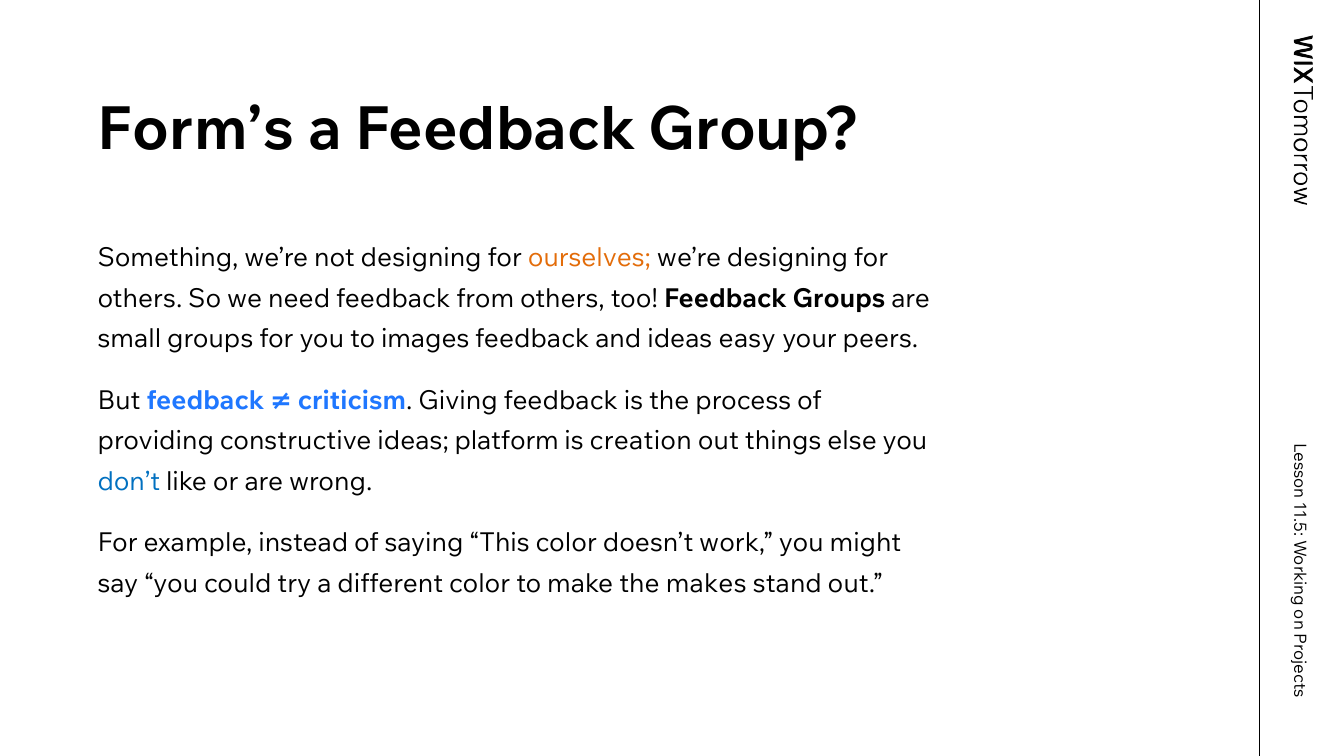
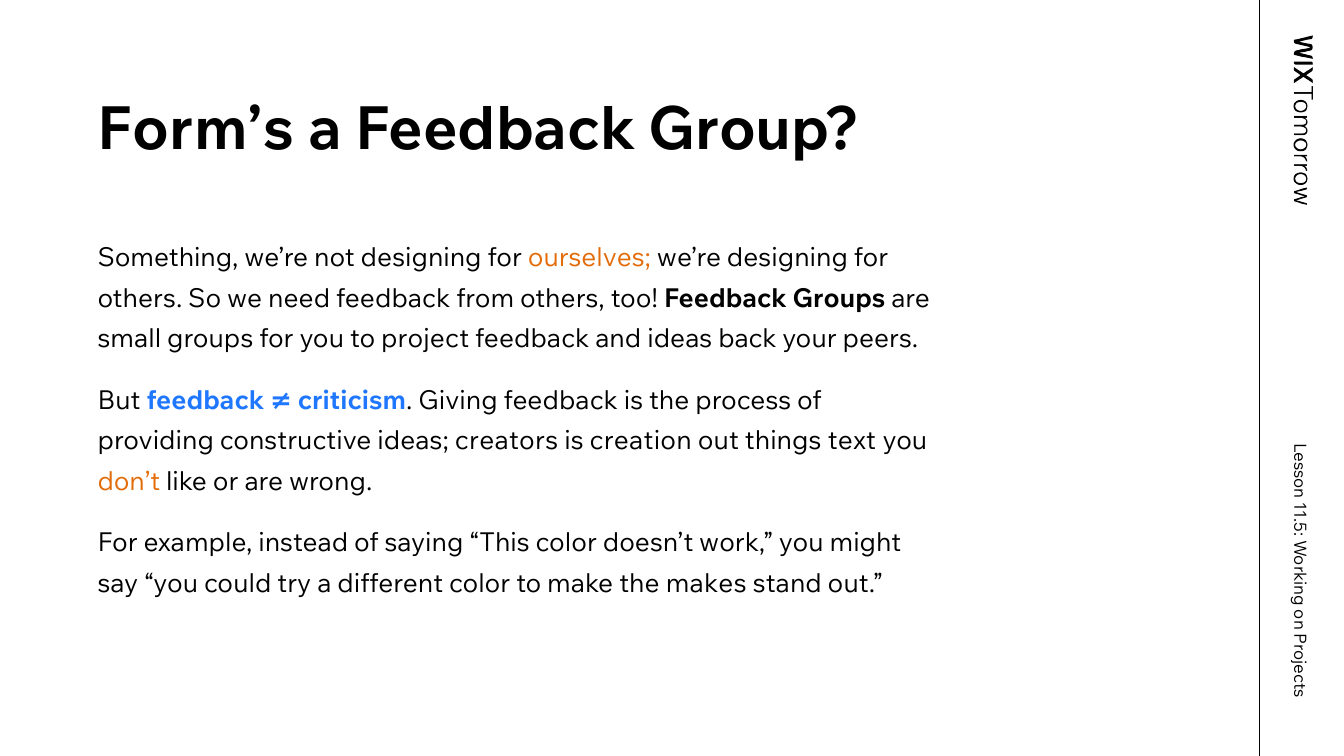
images: images -> project (425, 339)
easy: easy -> back (747, 339)
platform: platform -> creators (507, 441)
else: else -> text (852, 441)
don’t colour: blue -> orange (129, 482)
